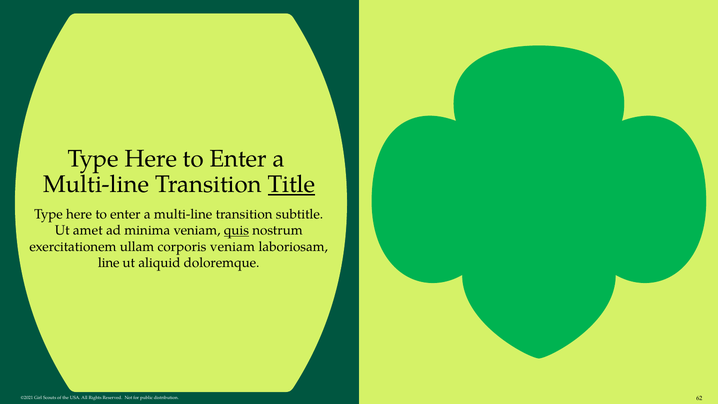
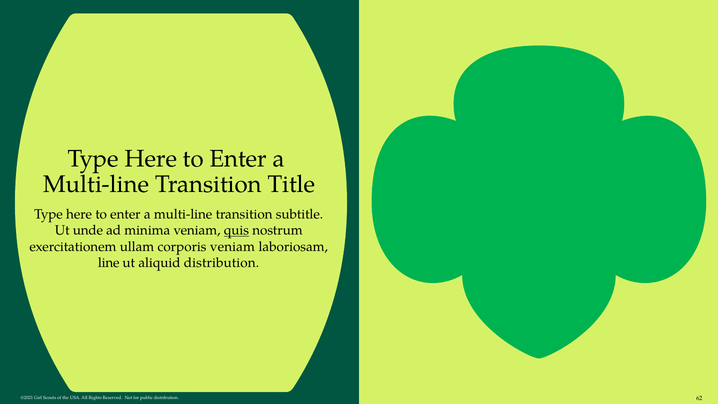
Title underline: present -> none (291, 184)
amet: amet -> unde (88, 230)
aliquid doloremque: doloremque -> distribution (222, 263)
